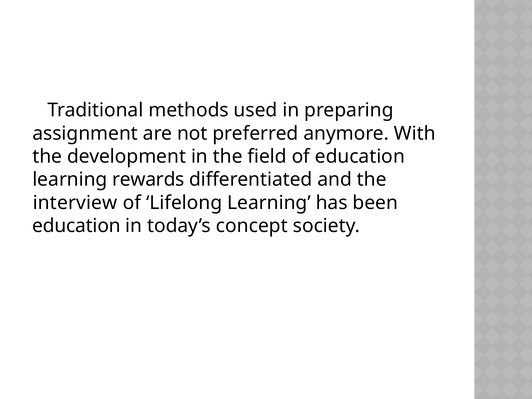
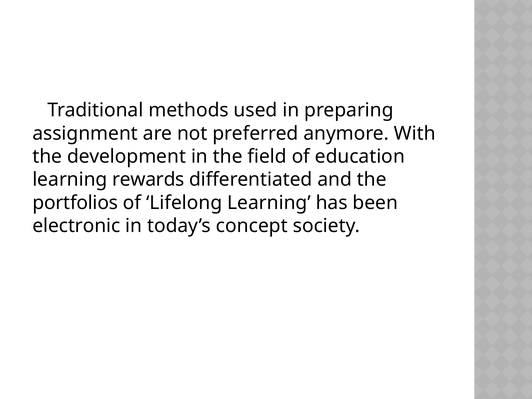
interview: interview -> portfolios (75, 203)
education: education -> electronic (76, 226)
